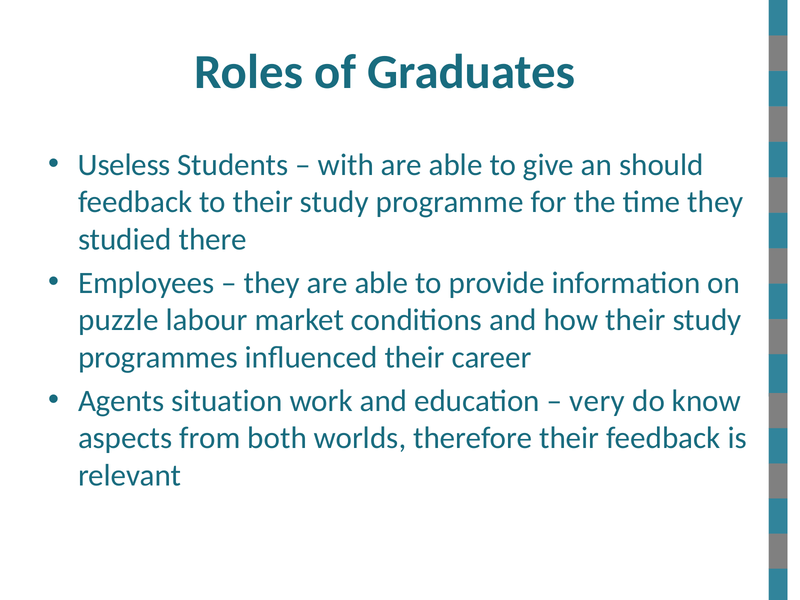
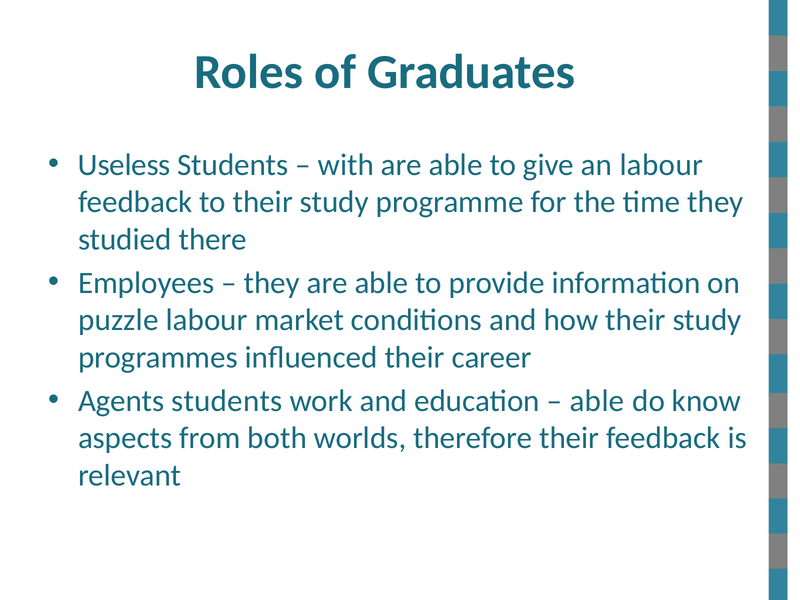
an should: should -> labour (661, 165)
Agents situation: situation -> students (227, 401)
very: very -> able (597, 401)
